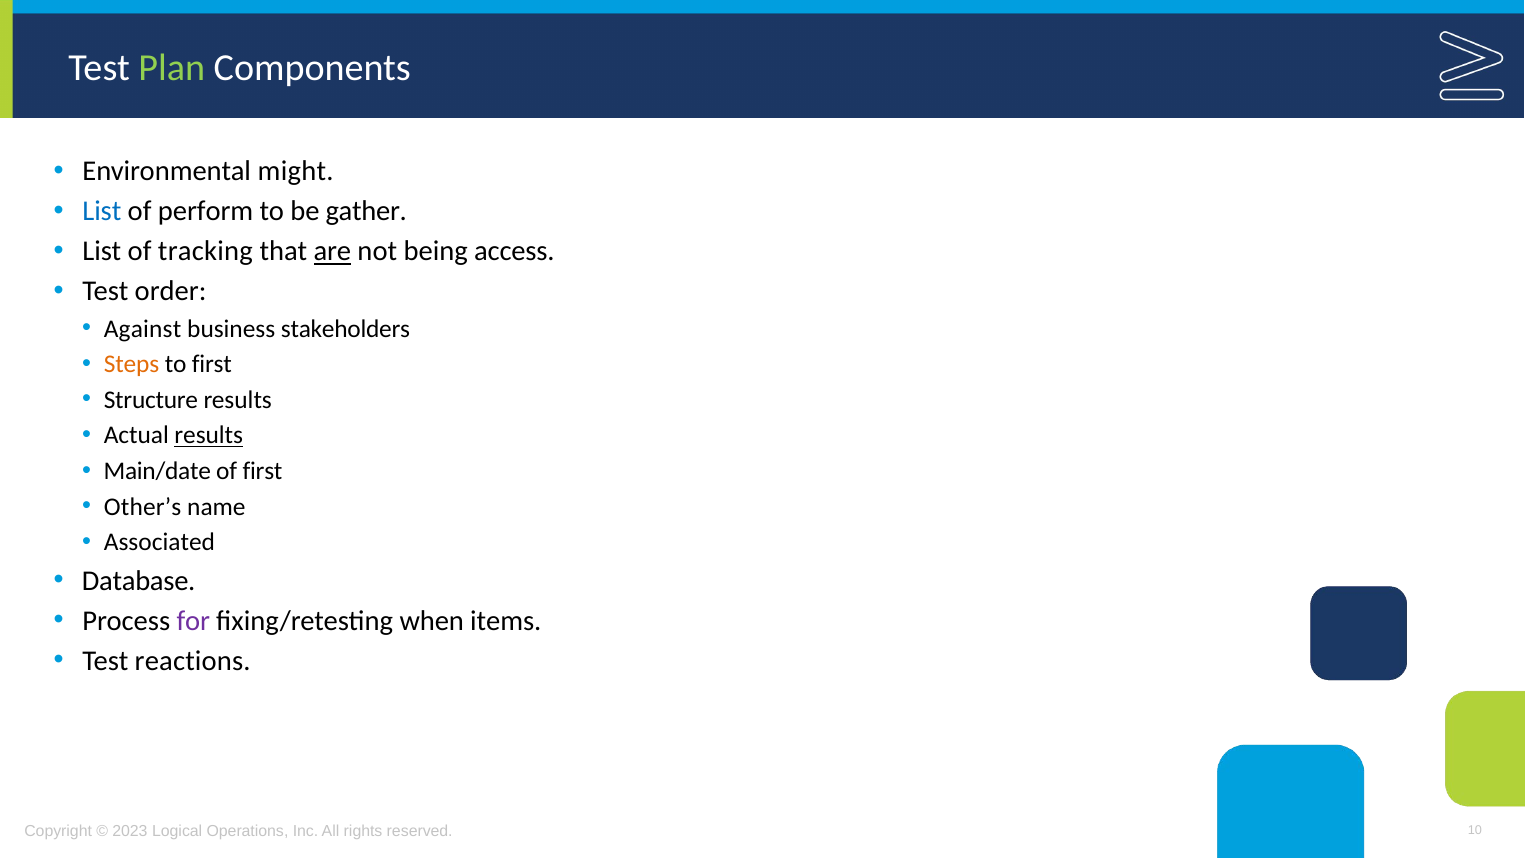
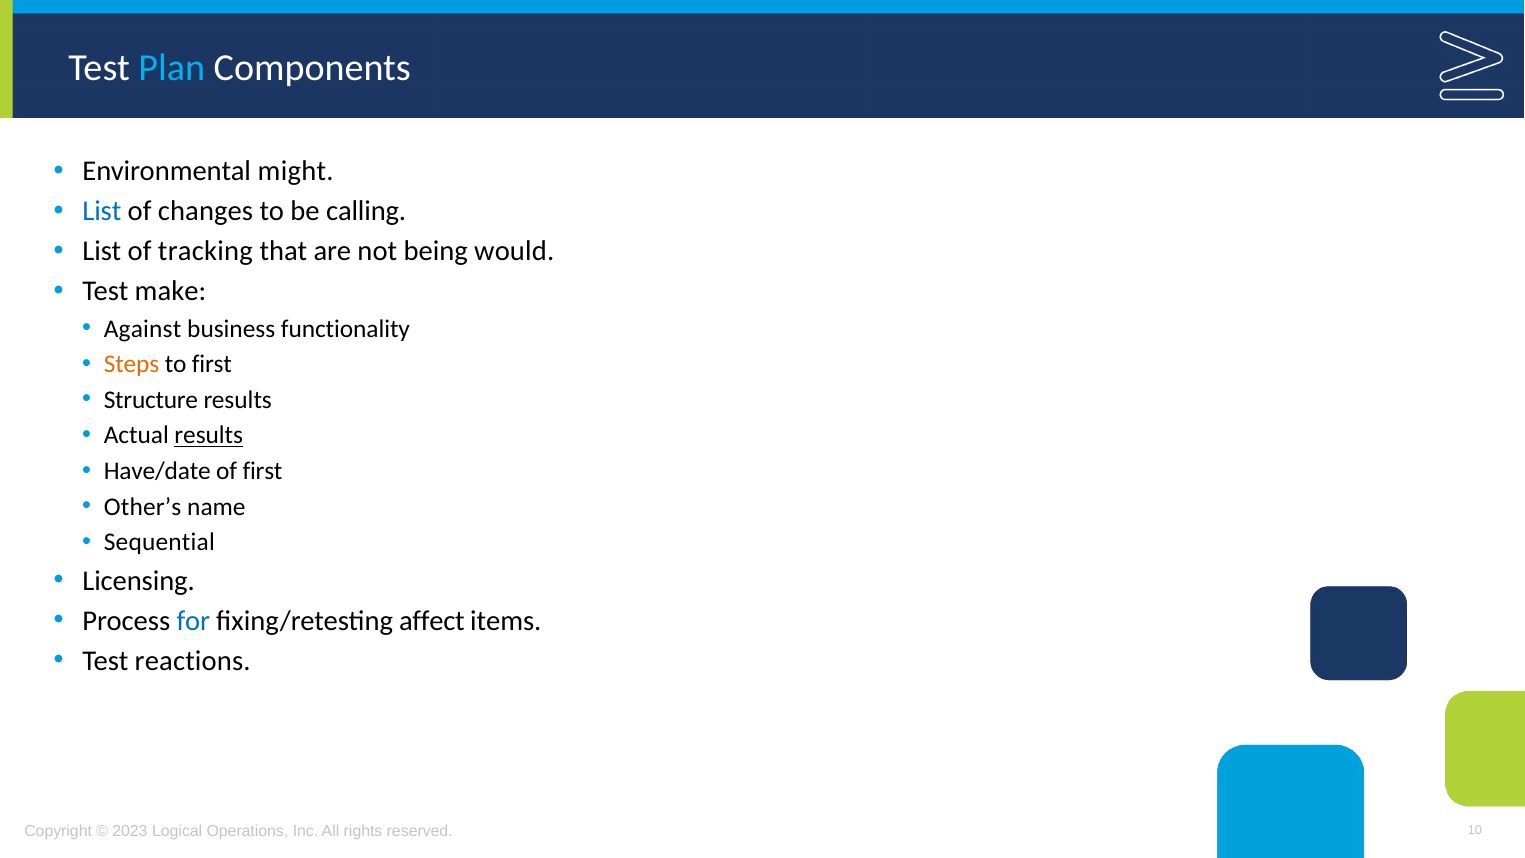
Plan colour: light green -> light blue (172, 68)
perform: perform -> changes (206, 211)
gather: gather -> calling (366, 211)
are underline: present -> none (332, 251)
access: access -> would (514, 251)
order: order -> make (171, 291)
stakeholders: stakeholders -> functionality (345, 329)
Main/date: Main/date -> Have/date (157, 471)
Associated: Associated -> Sequential (159, 542)
Database: Database -> Licensing (139, 580)
for colour: purple -> blue (193, 621)
when: when -> affect (432, 621)
